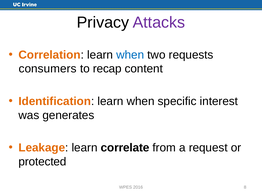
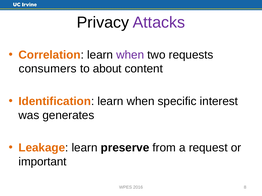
when colour: blue -> purple (130, 55)
recap: recap -> about (107, 69)
correlate: correlate -> preserve (125, 148)
protected: protected -> important (42, 162)
